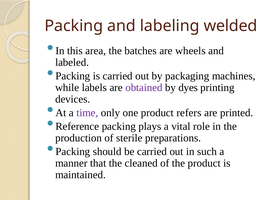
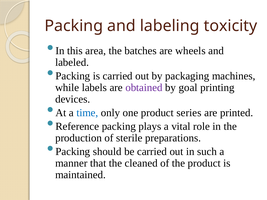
welded: welded -> toxicity (230, 26)
dyes: dyes -> goal (188, 88)
time colour: purple -> blue (87, 113)
refers: refers -> series (189, 113)
